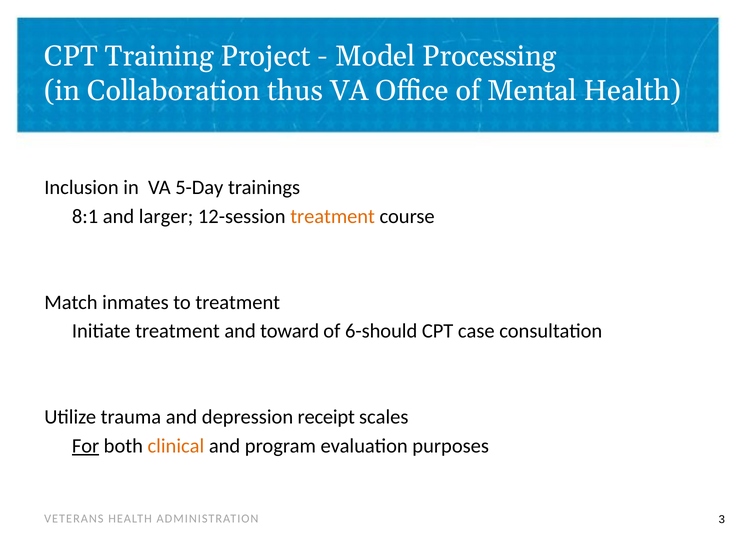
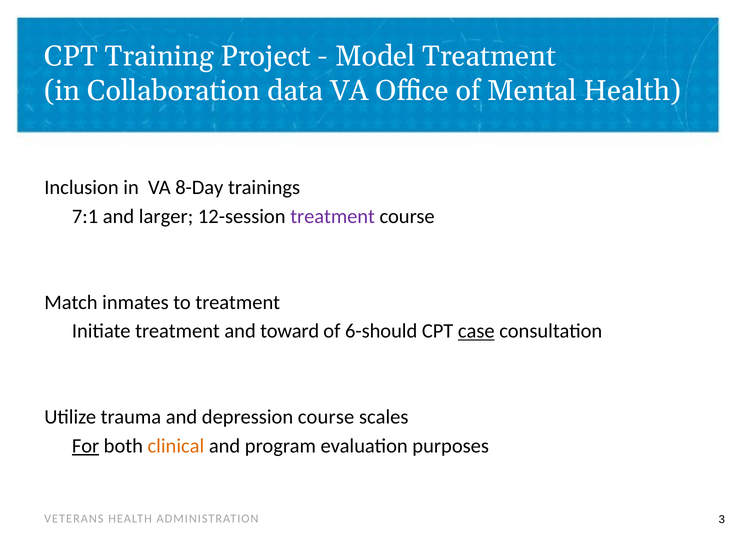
Model Processing: Processing -> Treatment (489, 57)
thus: thus -> data (295, 91)
5-Day: 5-Day -> 8-Day (199, 188)
8:1: 8:1 -> 7:1 (85, 217)
treatment colour: orange -> purple (333, 217)
case underline: none -> present (476, 331)
depression receipt: receipt -> course (326, 418)
